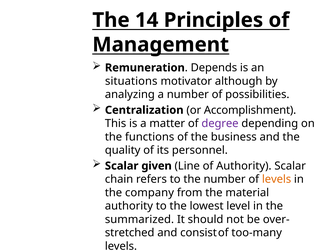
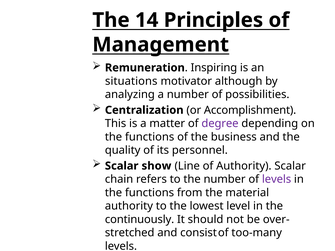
Depends: Depends -> Inspiring (214, 68)
given: given -> show (156, 166)
levels colour: orange -> purple (277, 179)
company: company -> functions (150, 193)
summarized: summarized -> continuously (140, 220)
